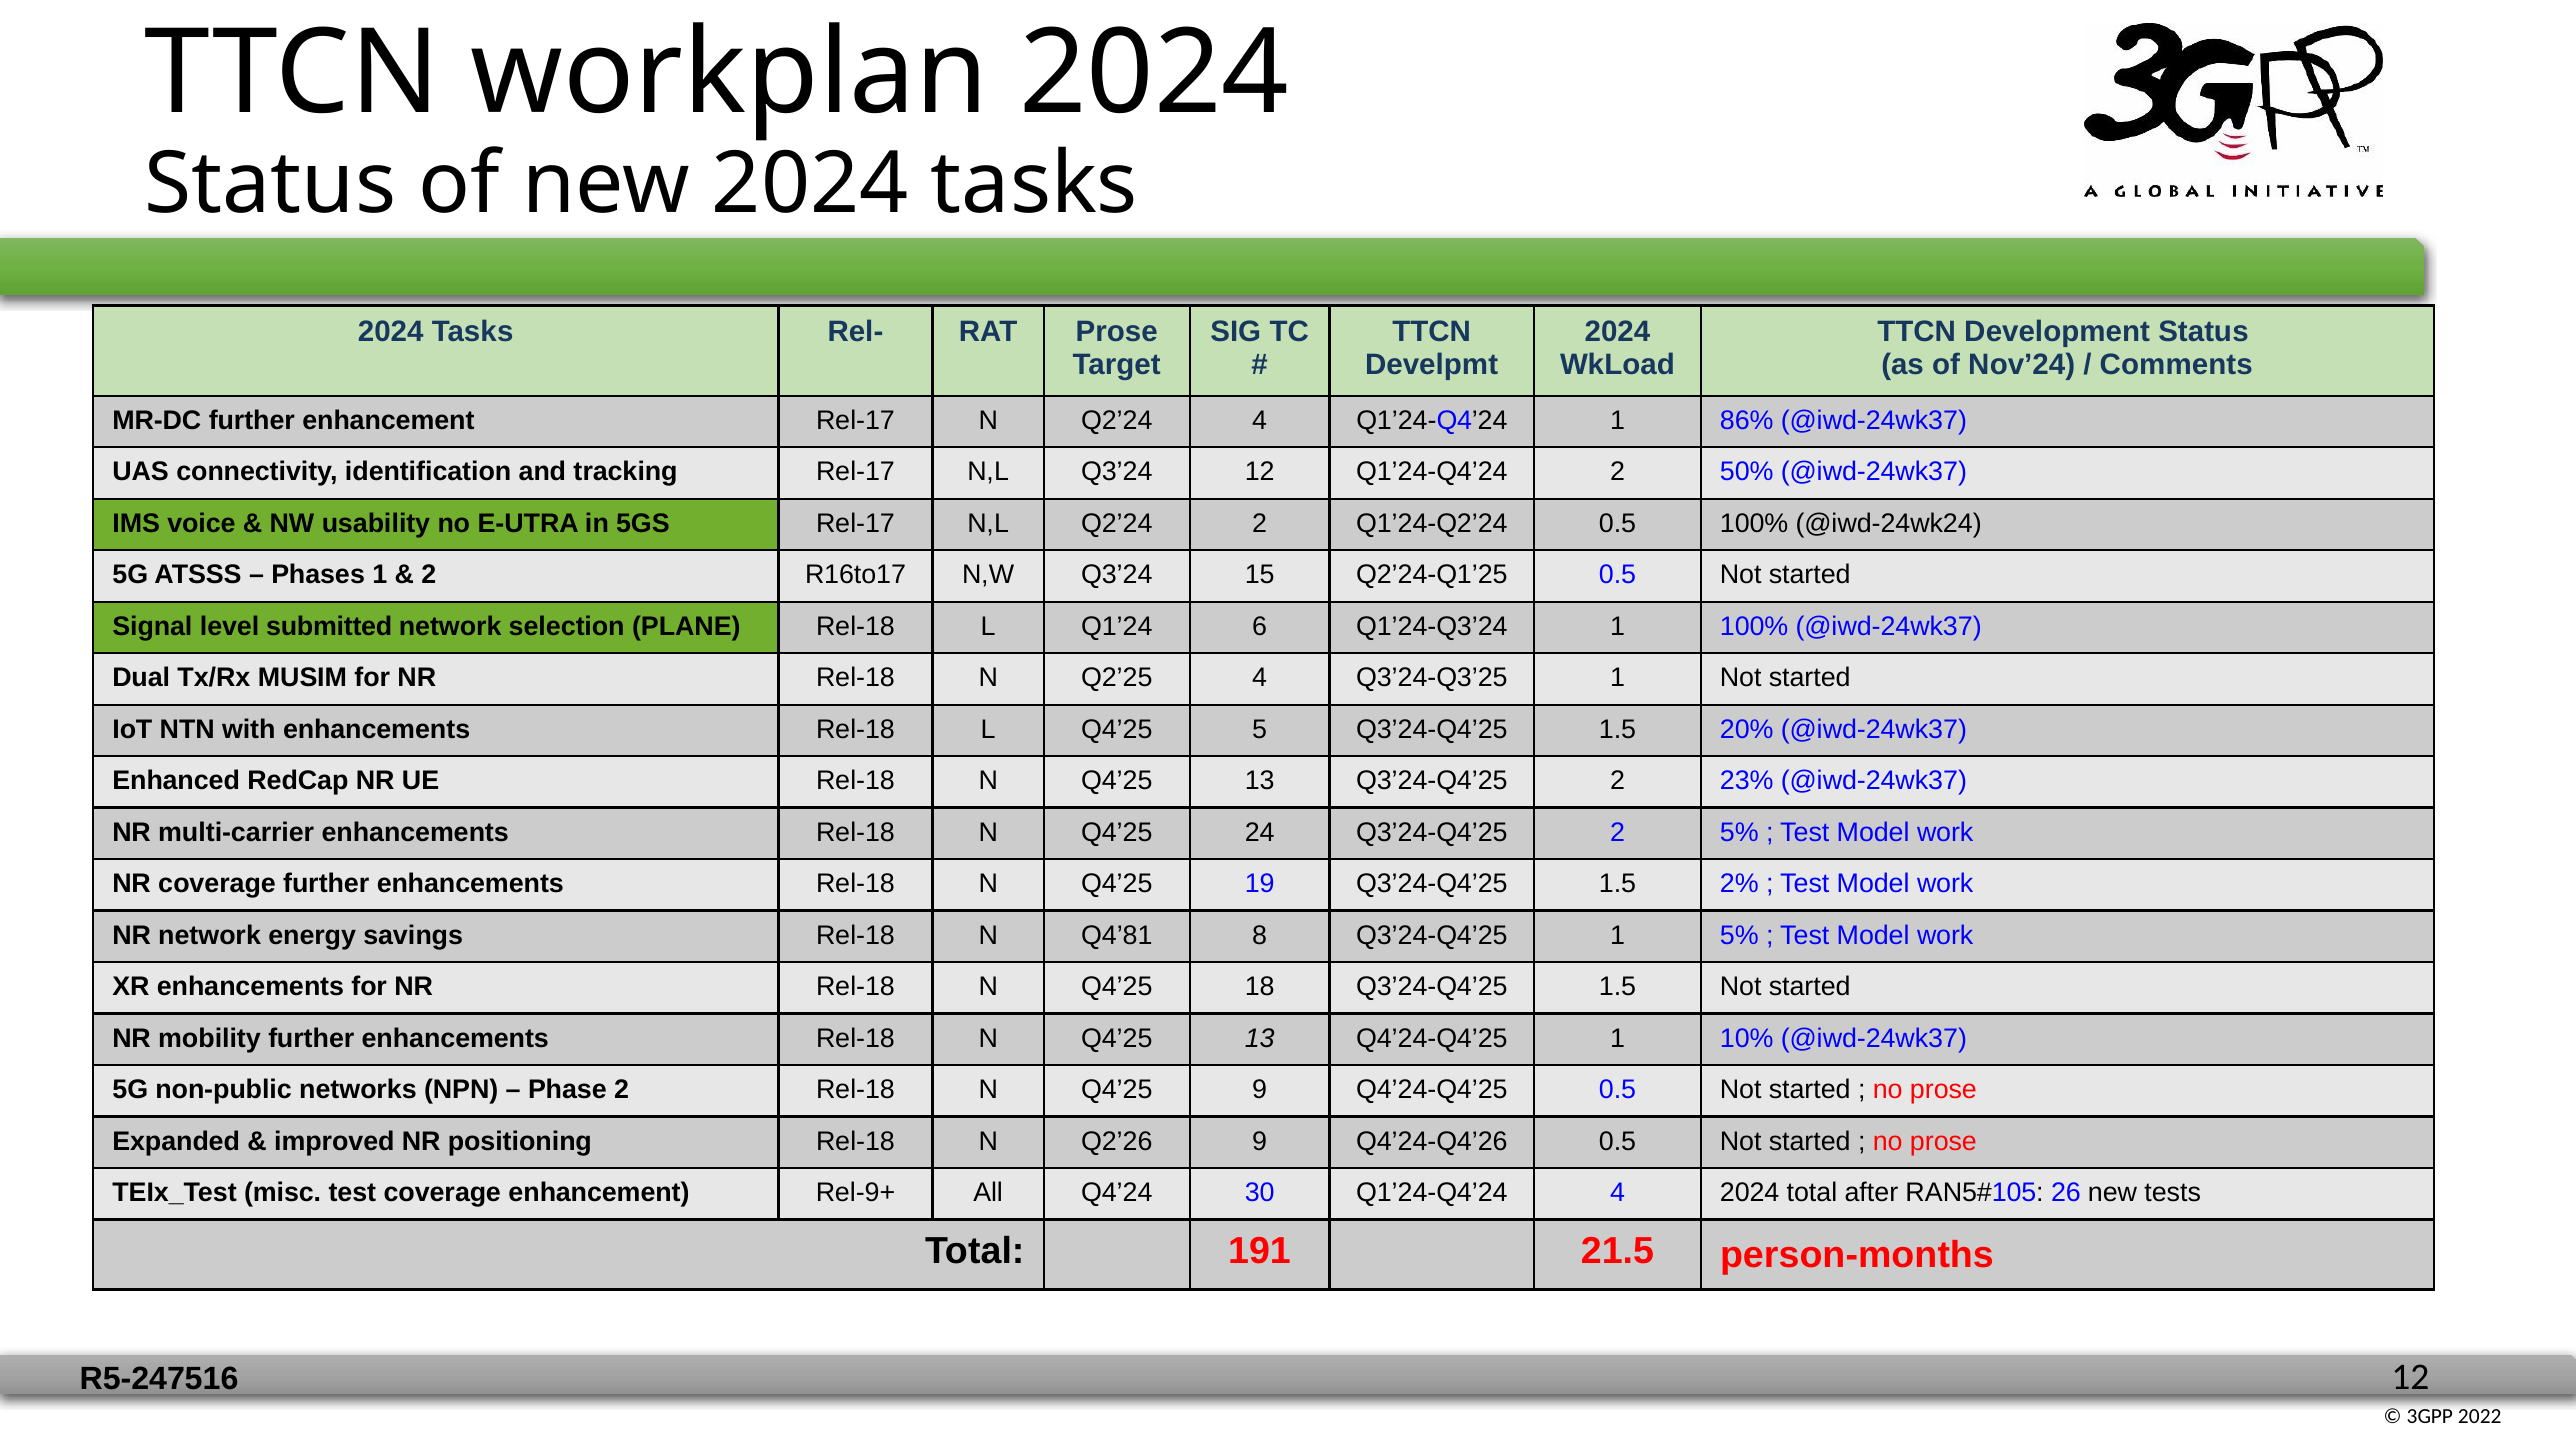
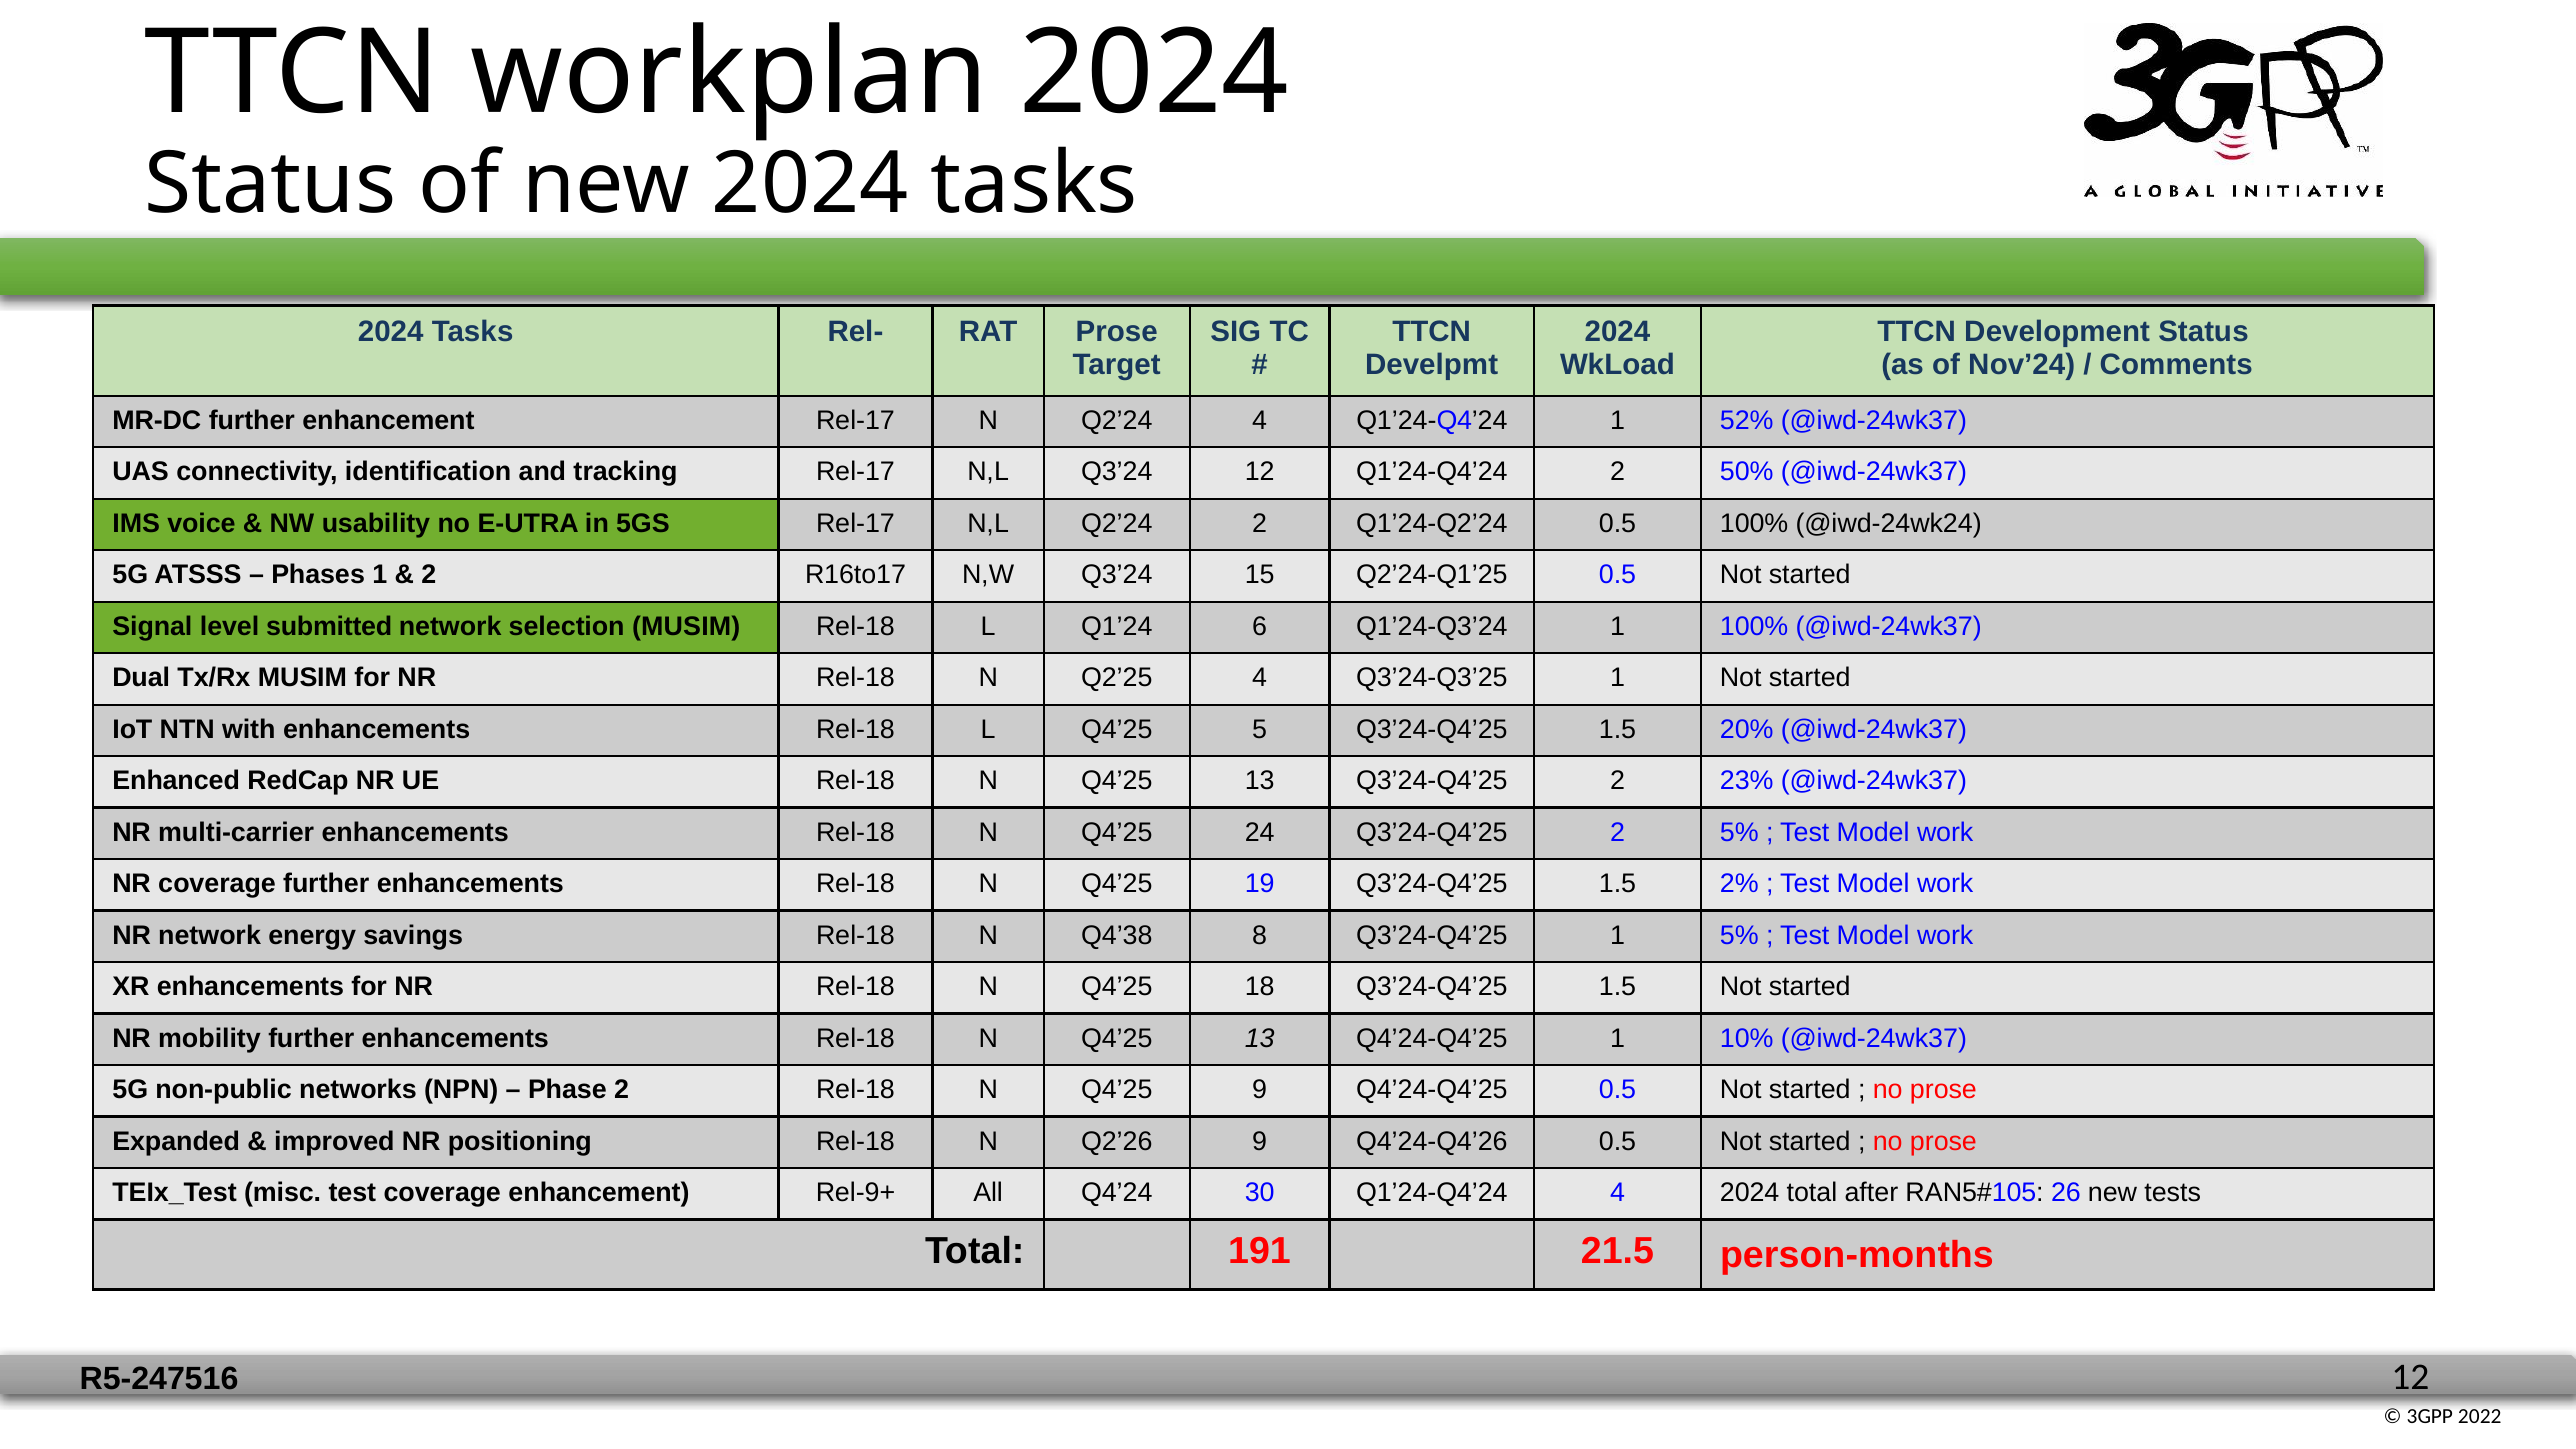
86%: 86% -> 52% (1747, 421)
selection PLANE: PLANE -> MUSIM (686, 627)
Q4’81: Q4’81 -> Q4’38 (1117, 936)
